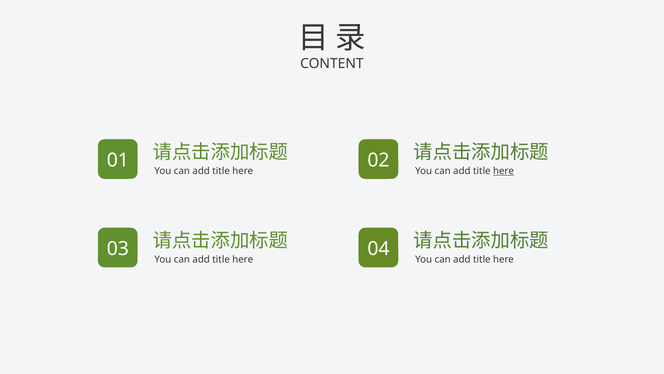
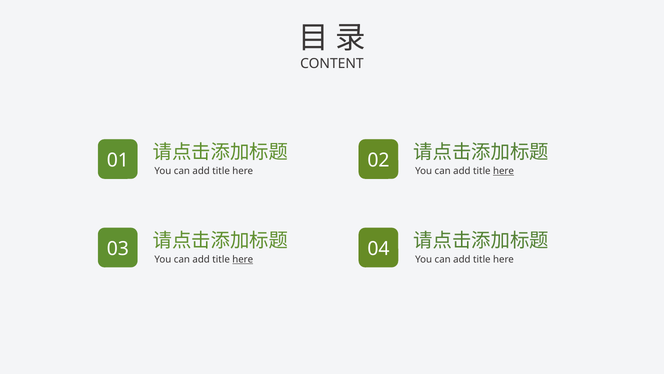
here underline: none -> present (243, 259)
